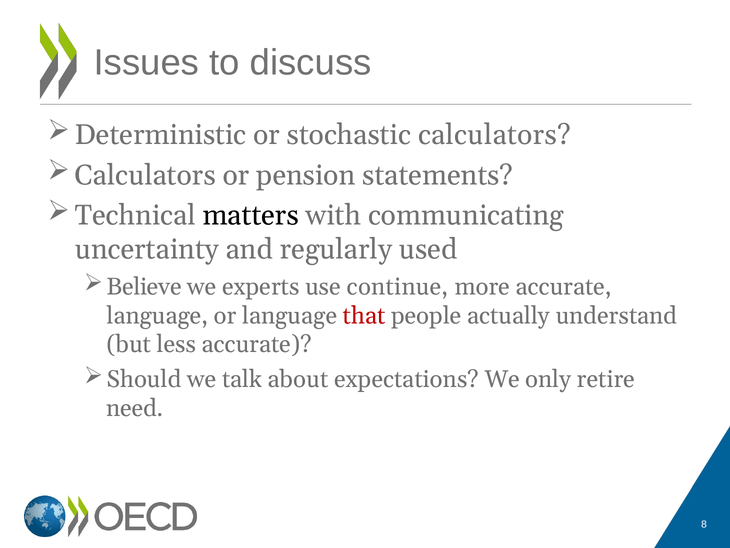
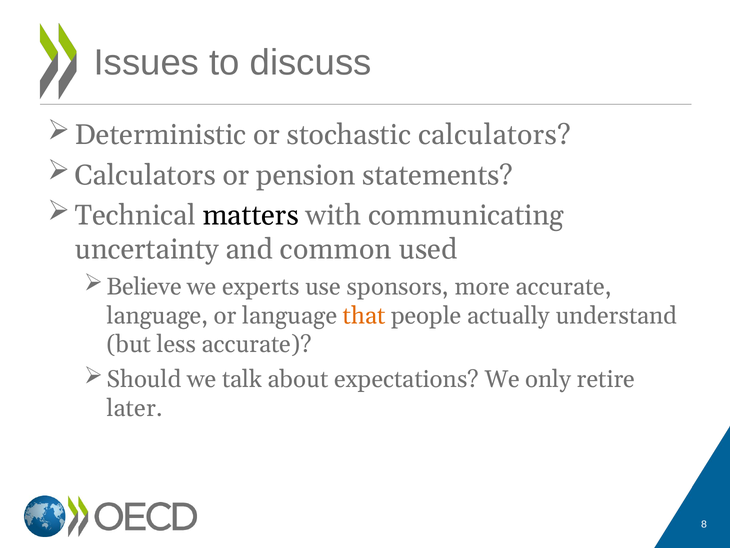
regularly: regularly -> common (336, 249)
continue: continue -> sponsors (398, 287)
that colour: red -> orange (364, 315)
need: need -> later (135, 408)
